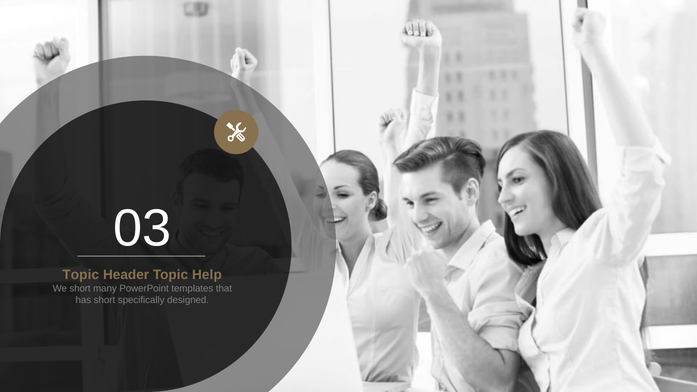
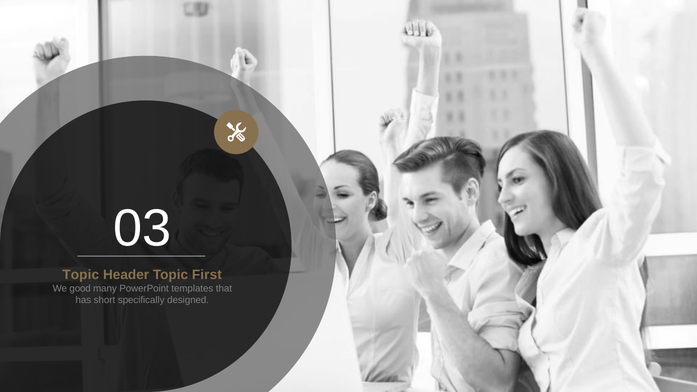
Help: Help -> First (207, 275)
We short: short -> good (80, 289)
